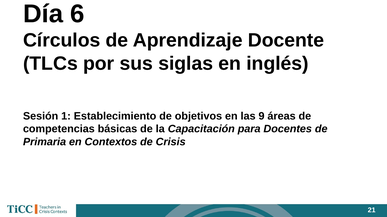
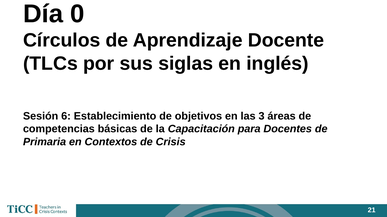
6: 6 -> 0 (77, 14)
1: 1 -> 6 (66, 116)
9: 9 -> 3 (262, 116)
